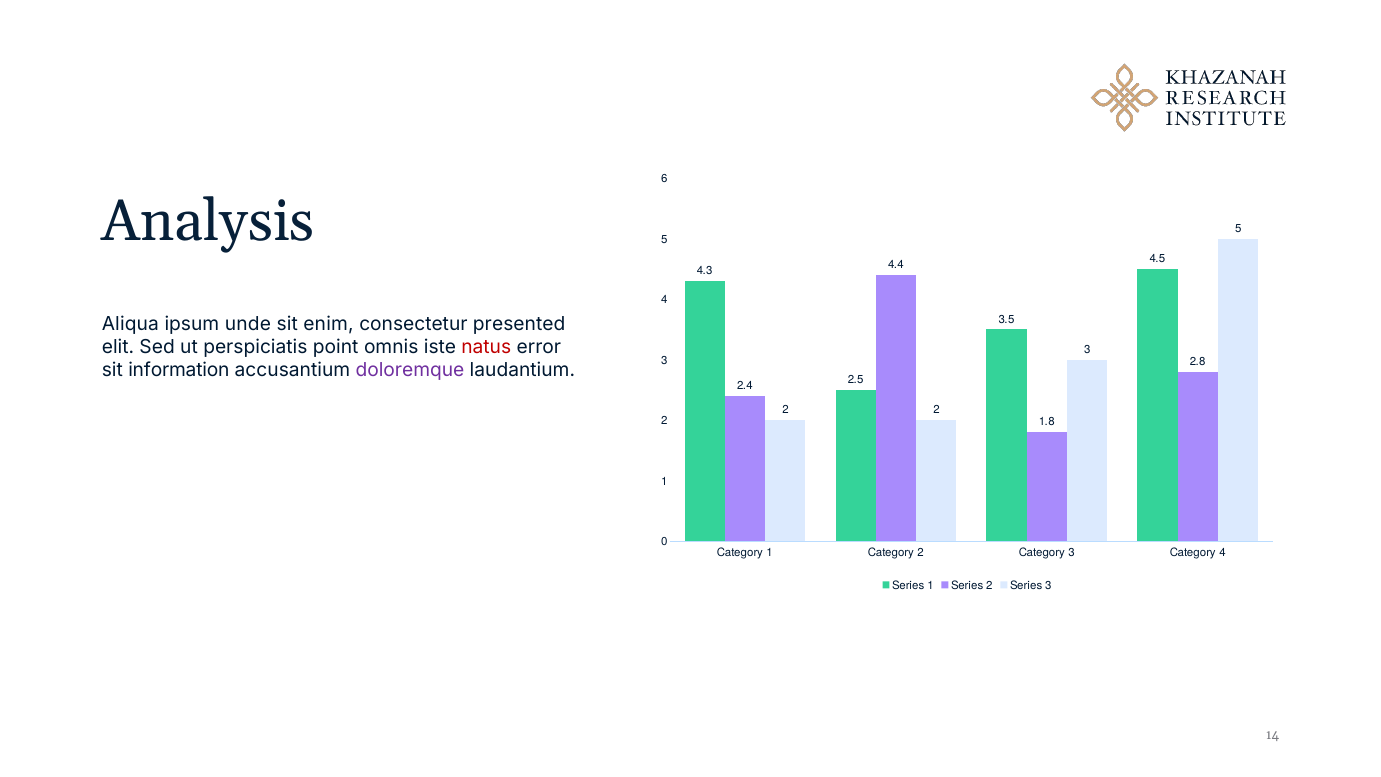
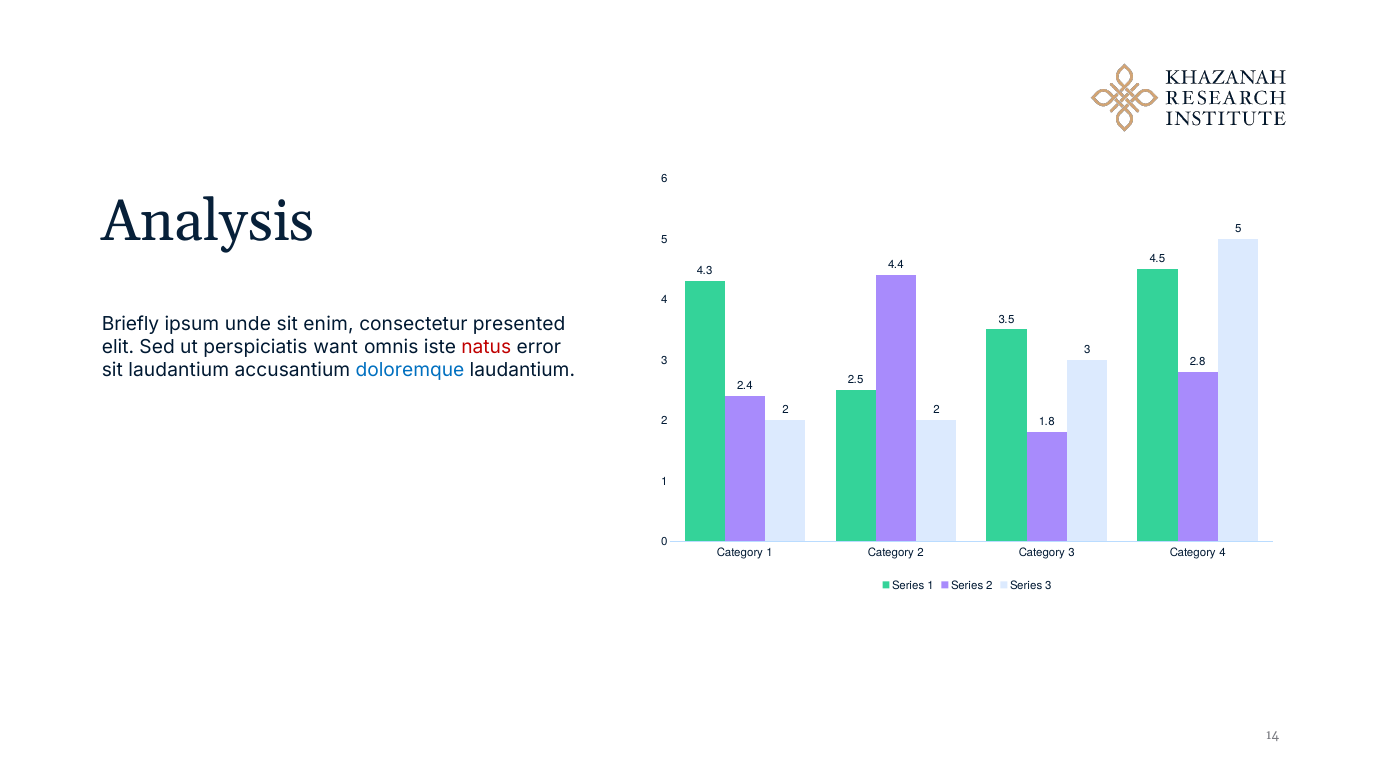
Aliqua: Aliqua -> Briefly (131, 324)
point: point -> want (336, 347)
sit information: information -> laudantium (179, 371)
doloremque colour: purple -> blue (410, 371)
